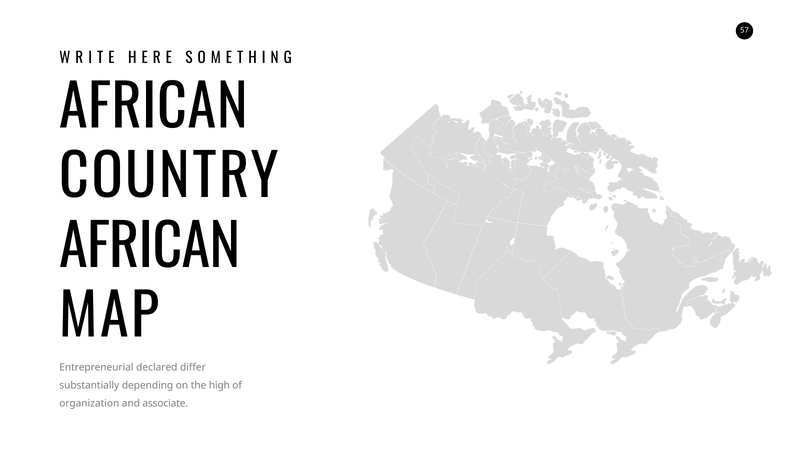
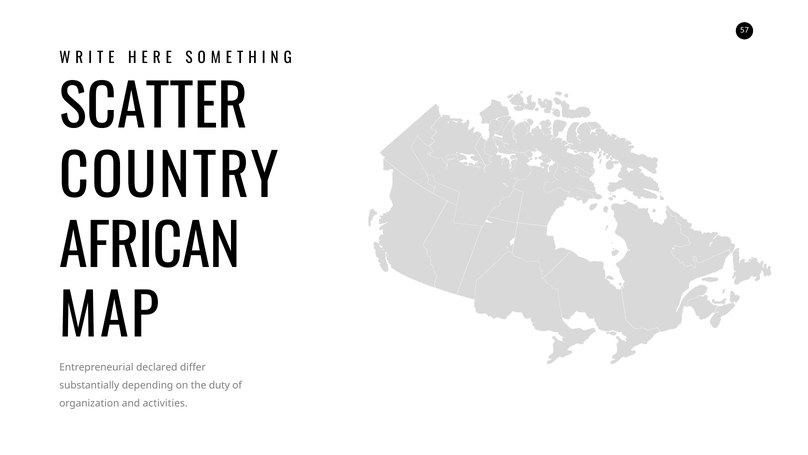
AFRICAN: AFRICAN -> SCATTER (154, 108)
high: high -> duty (219, 385)
associate: associate -> activities (165, 403)
